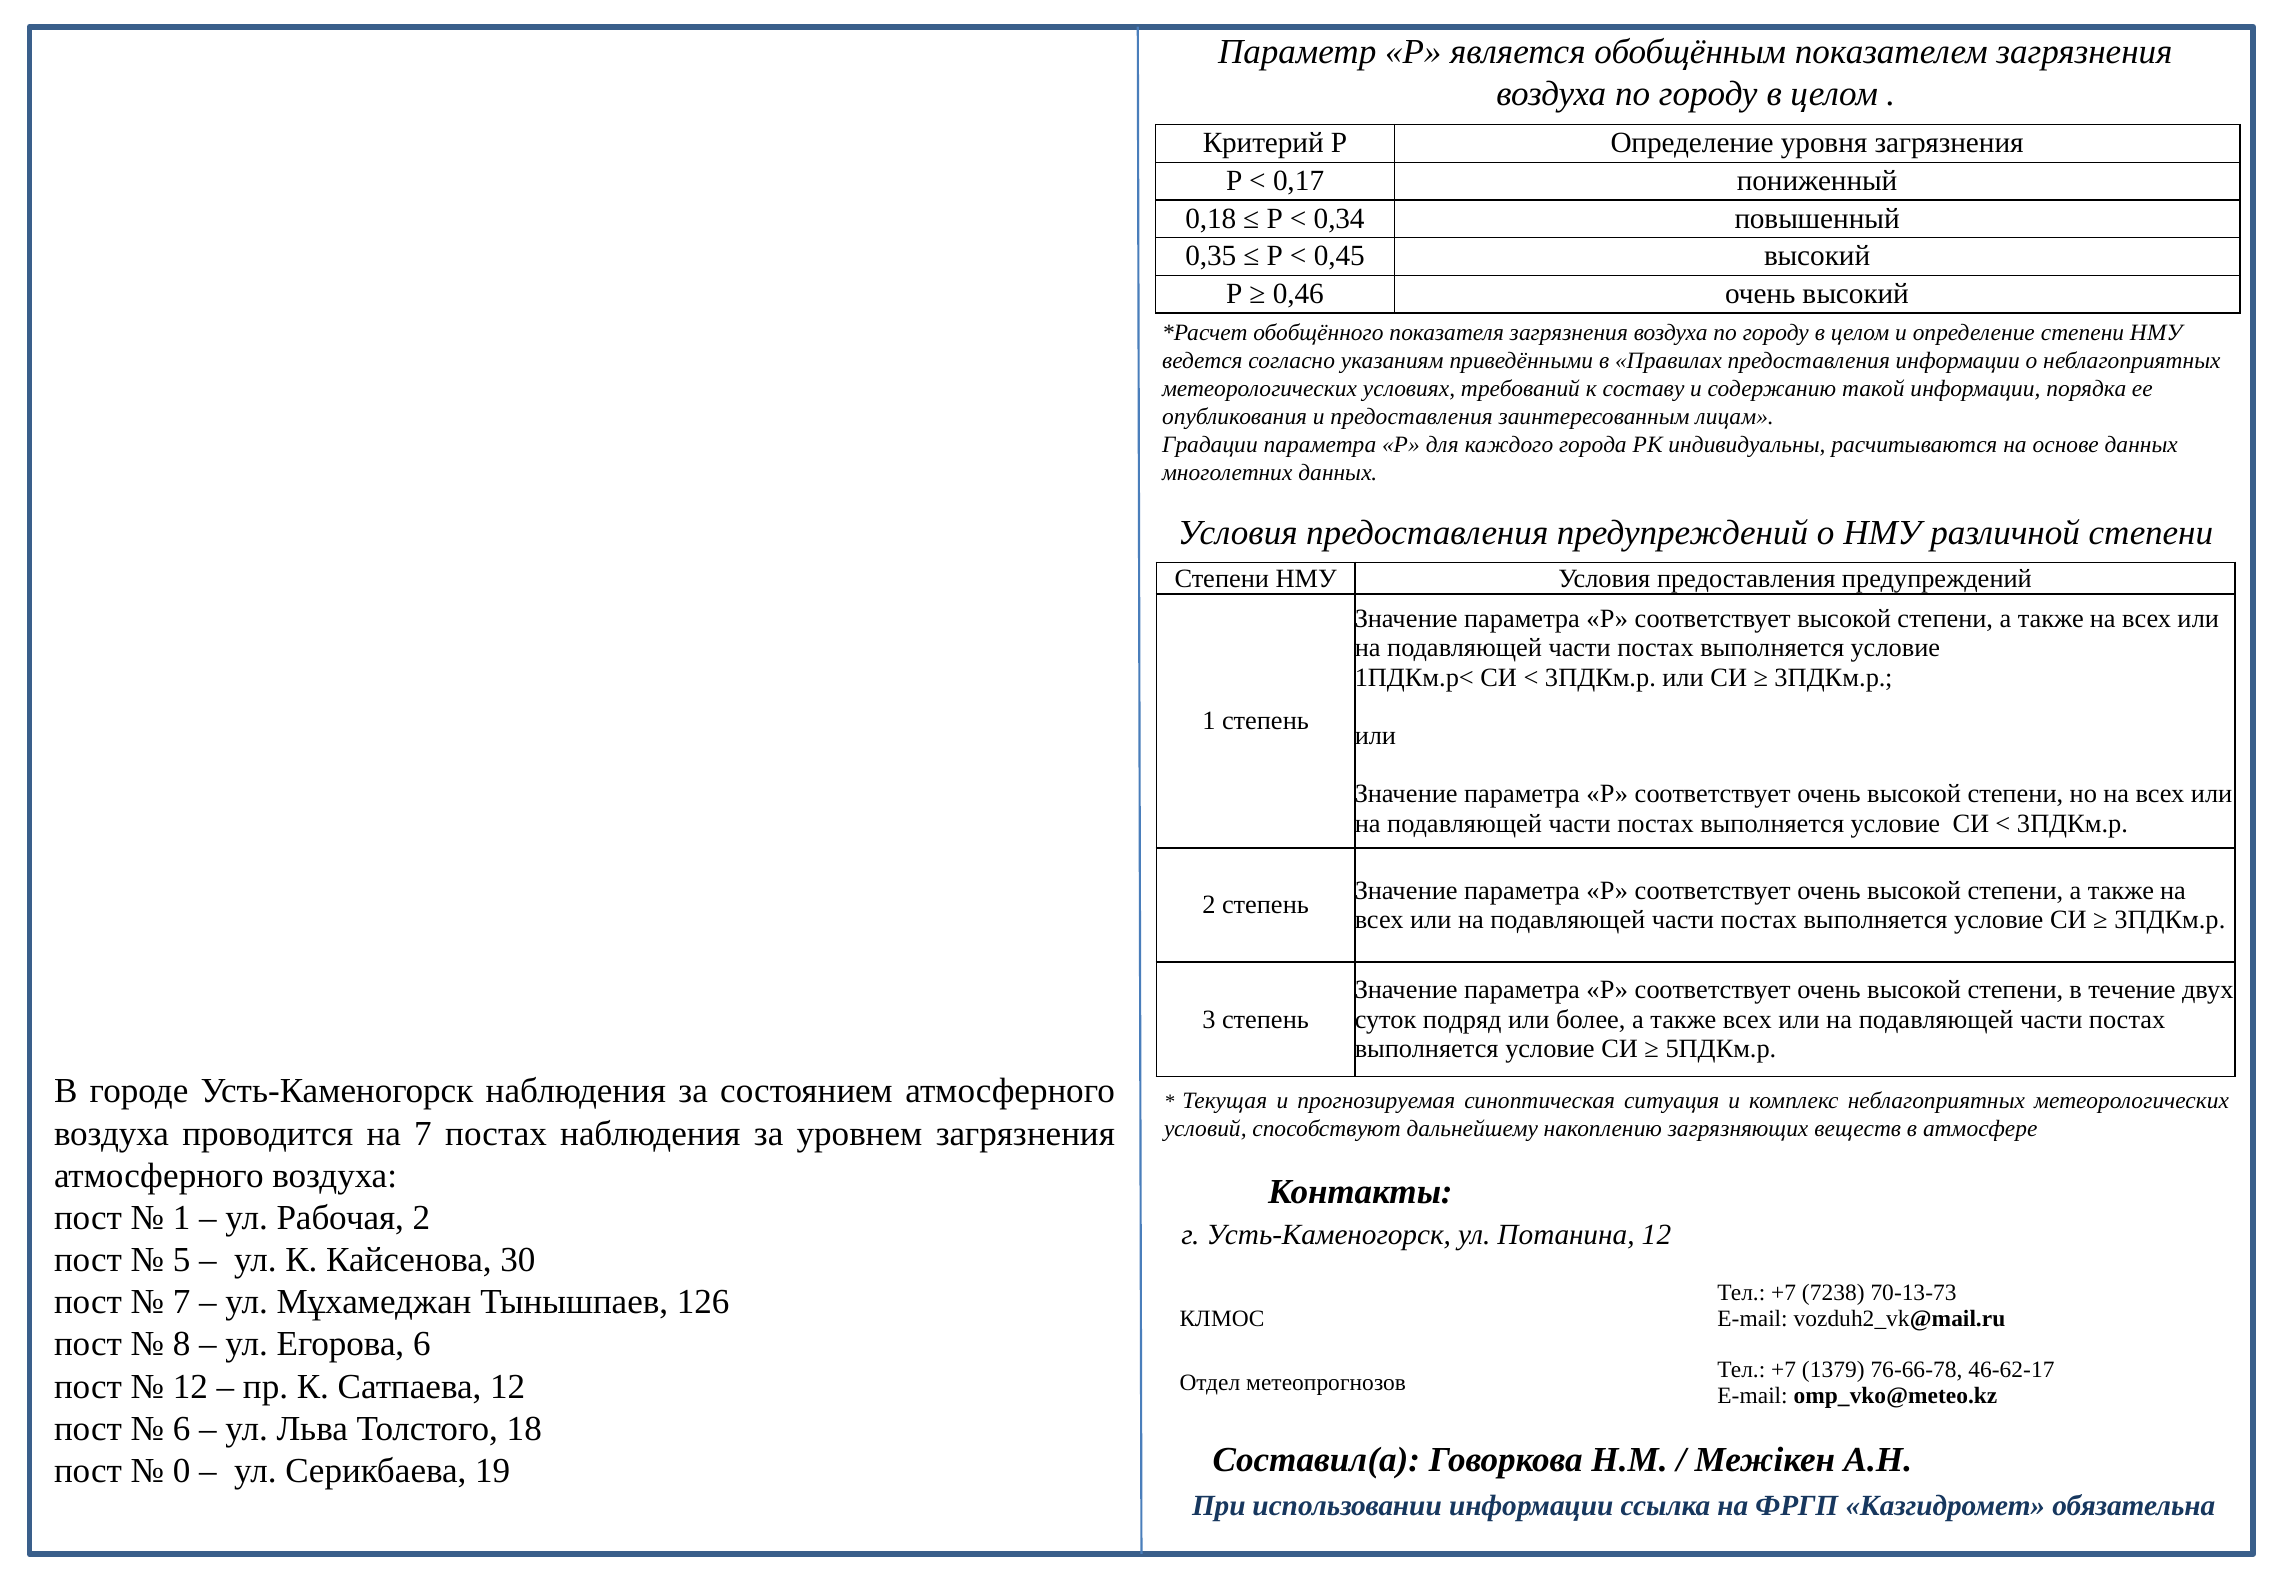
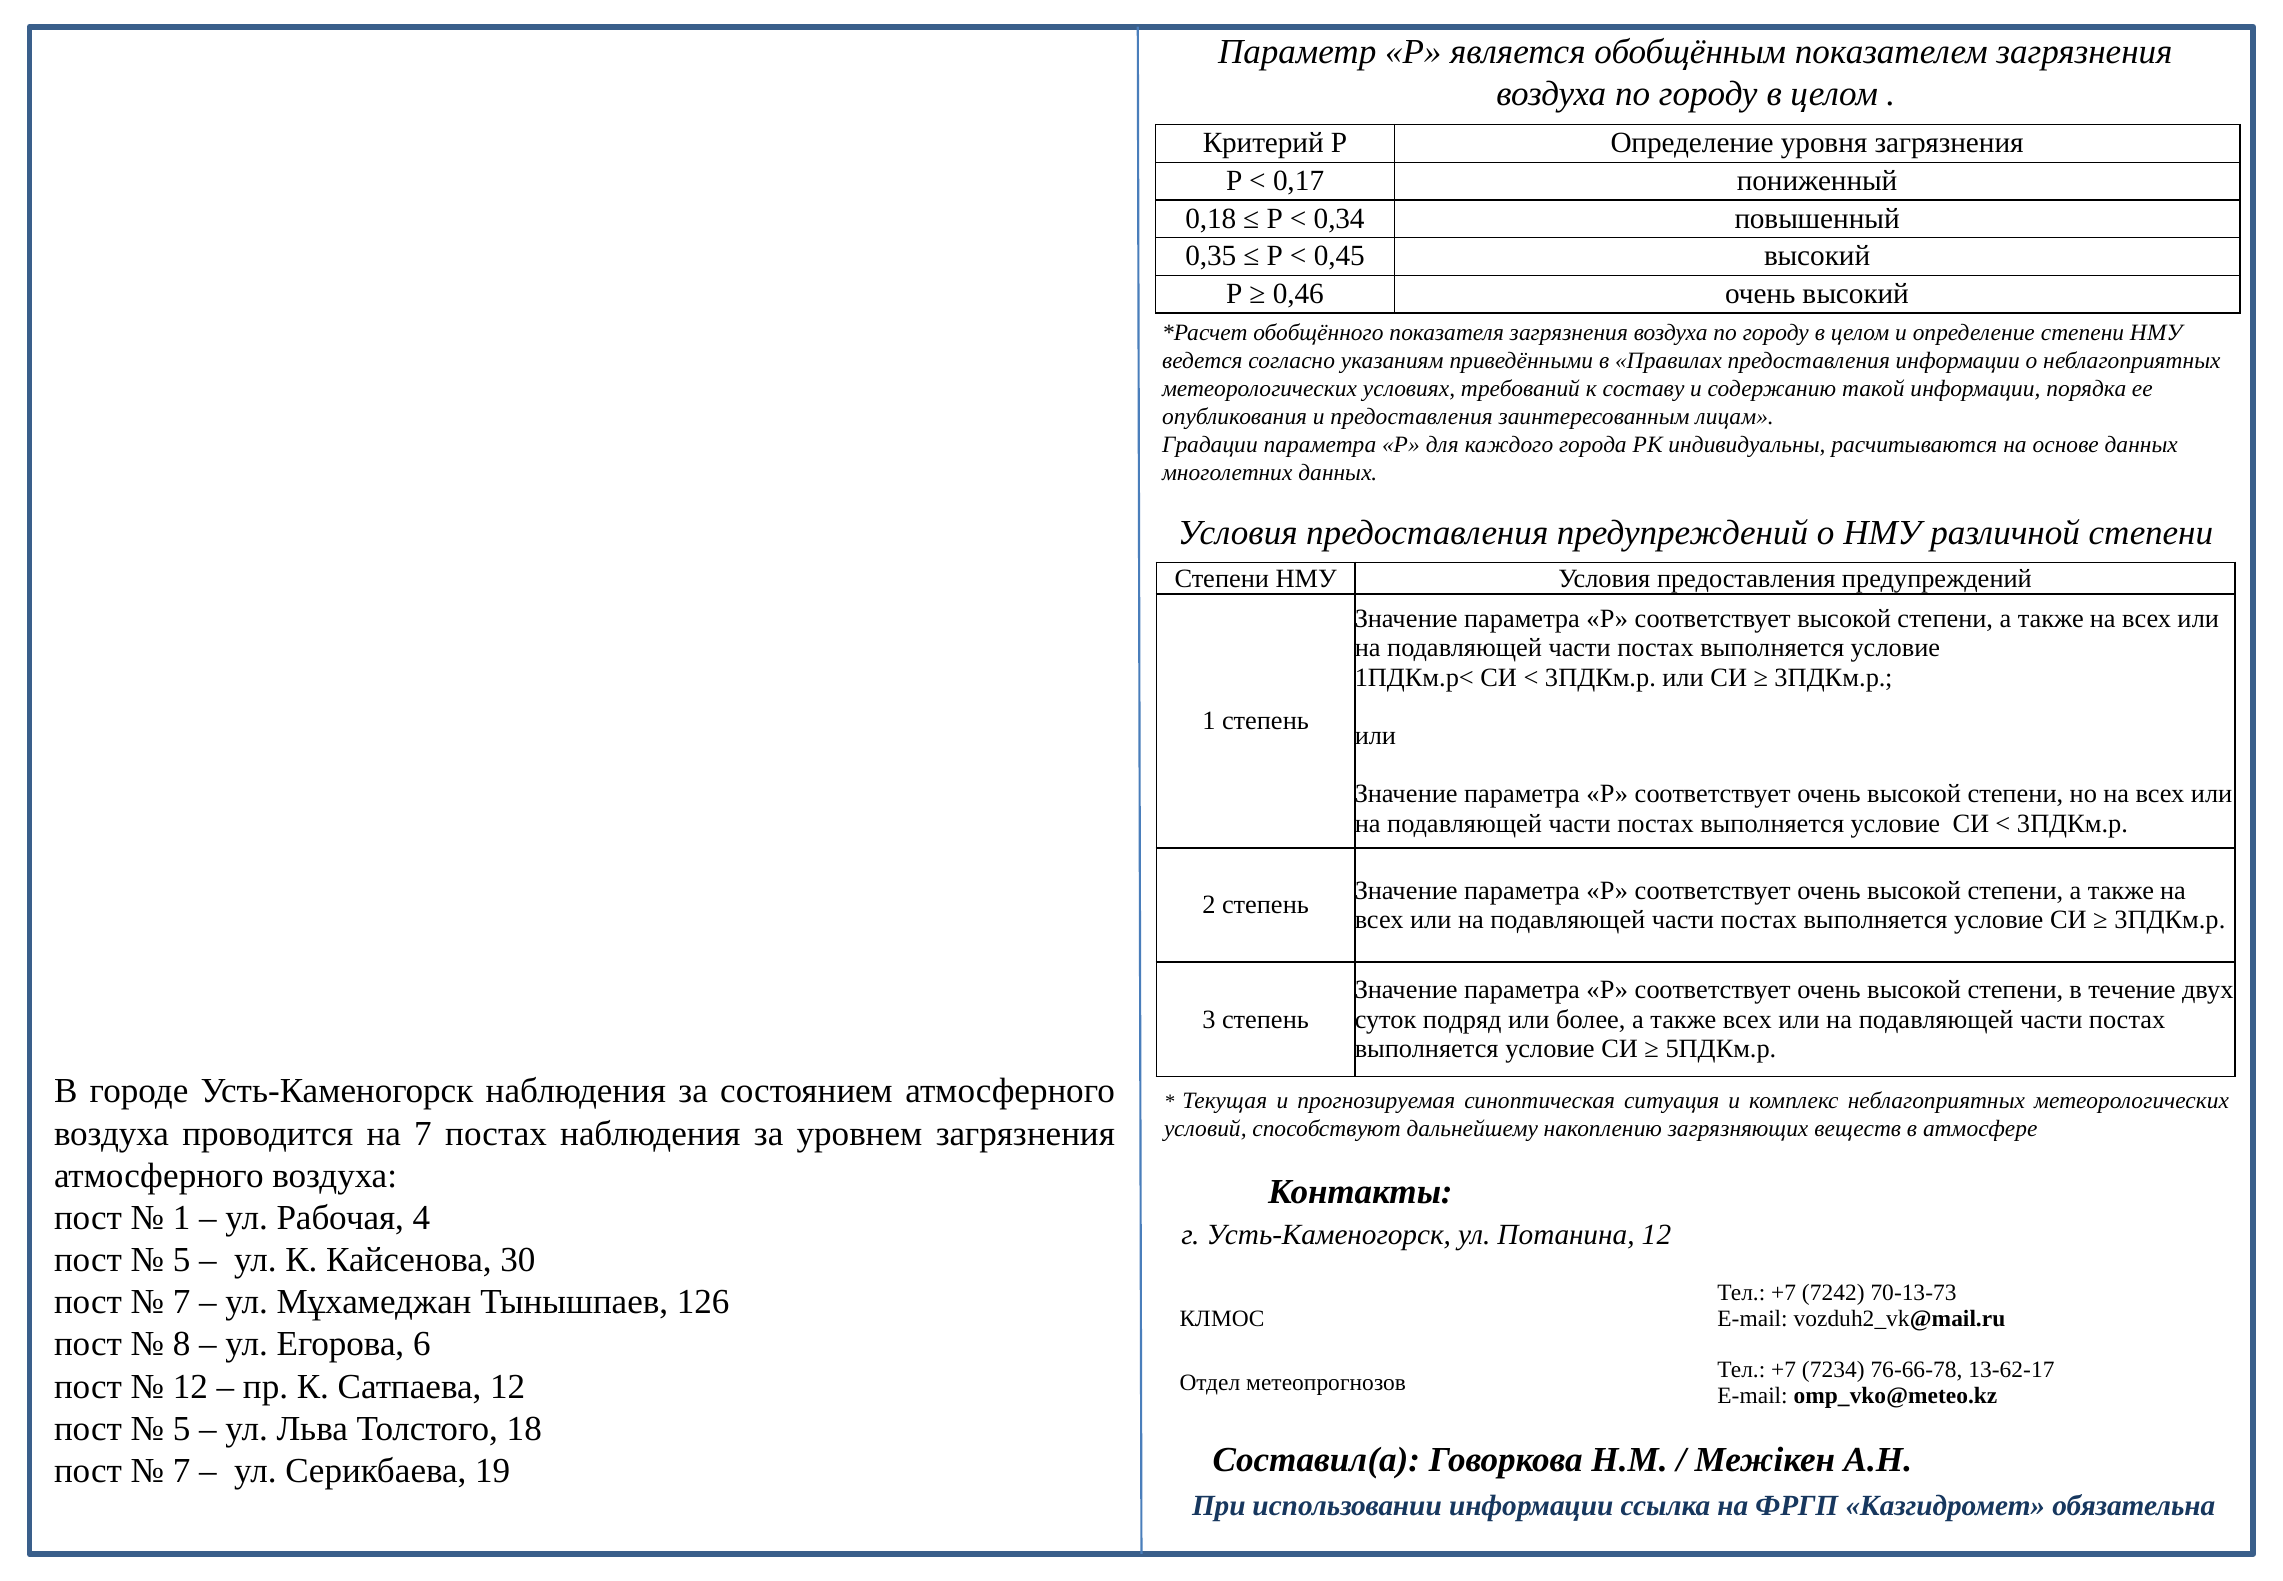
Рабочая 2: 2 -> 4 (422, 1217)
7238: 7238 -> 7242 (1833, 1292)
1379: 1379 -> 7234 (1833, 1370)
46-62-17: 46-62-17 -> 13-62-17 (2011, 1370)
6: 6 -> 5 (182, 1428)
0: 0 -> 7 (182, 1470)
